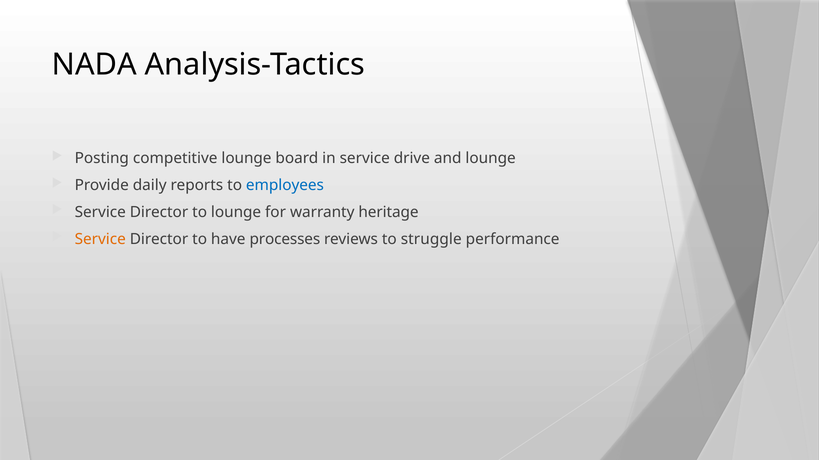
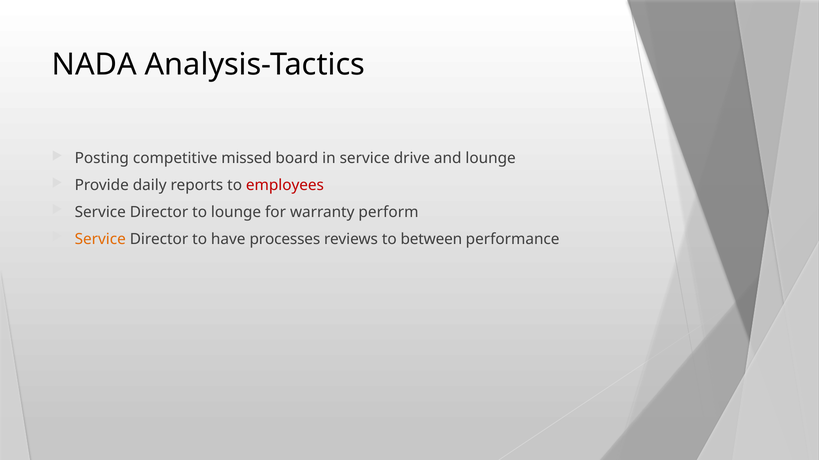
competitive lounge: lounge -> missed (247, 159)
employees colour: blue -> red (285, 185)
heritage: heritage -> perform (388, 212)
struggle: struggle -> between (431, 239)
